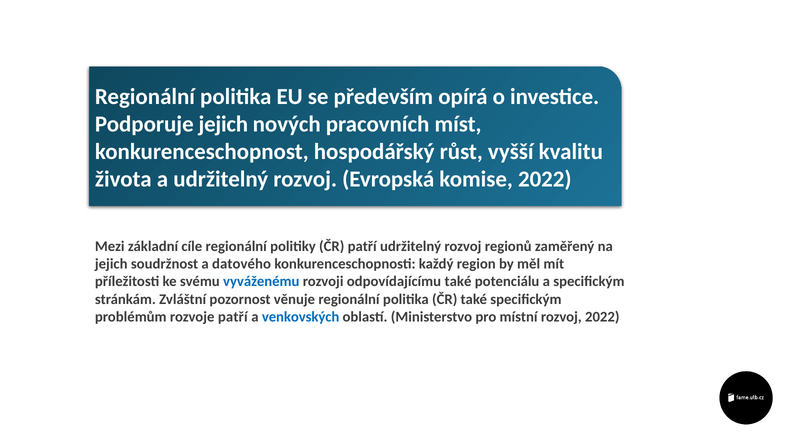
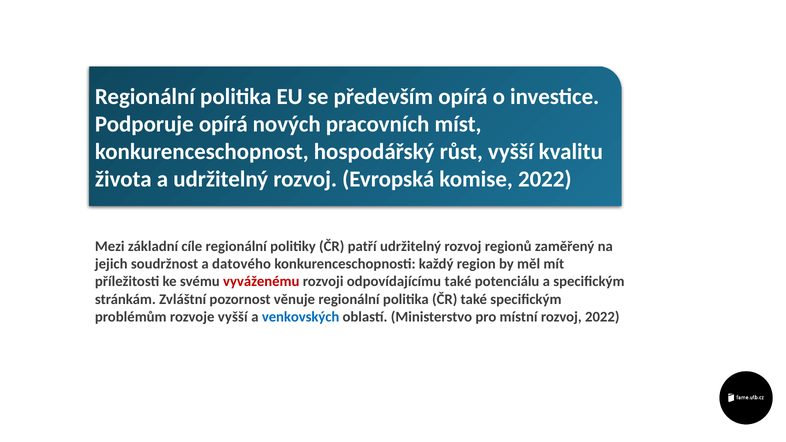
Podporuje jejich: jejich -> opírá (223, 124)
vyváženému colour: blue -> red (261, 282)
rozvoje patří: patří -> vyšší (233, 317)
